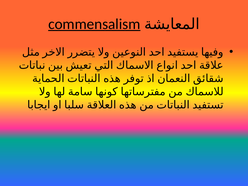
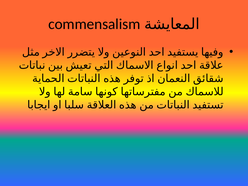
commensalism underline: present -> none (94, 24)
